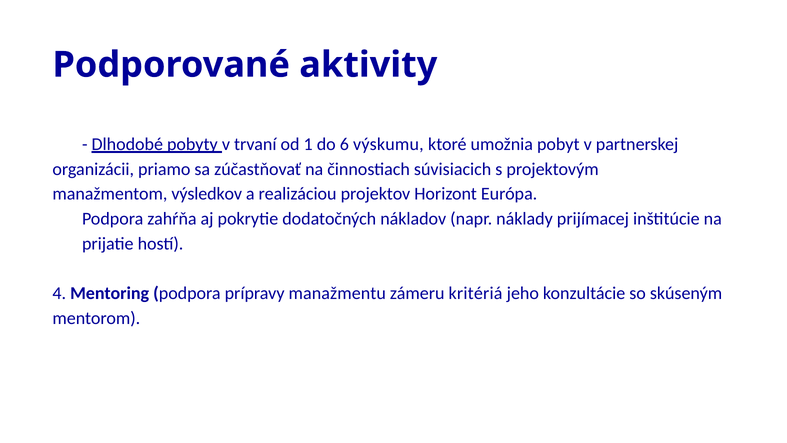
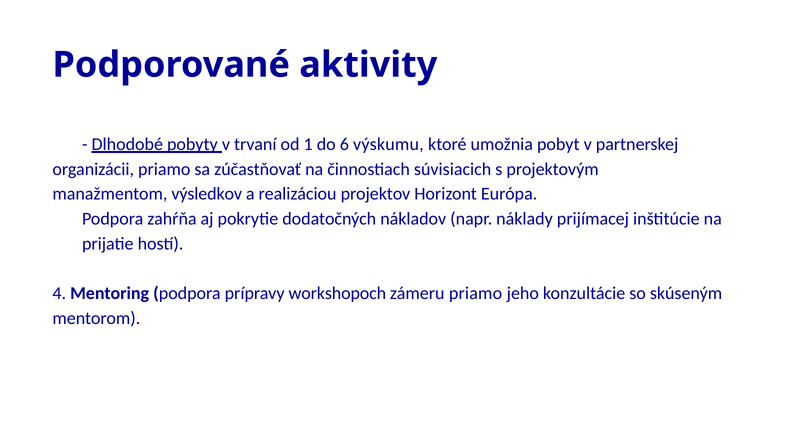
manažmentu: manažmentu -> workshopoch (337, 293)
zámeru kritériá: kritériá -> priamo (476, 293)
